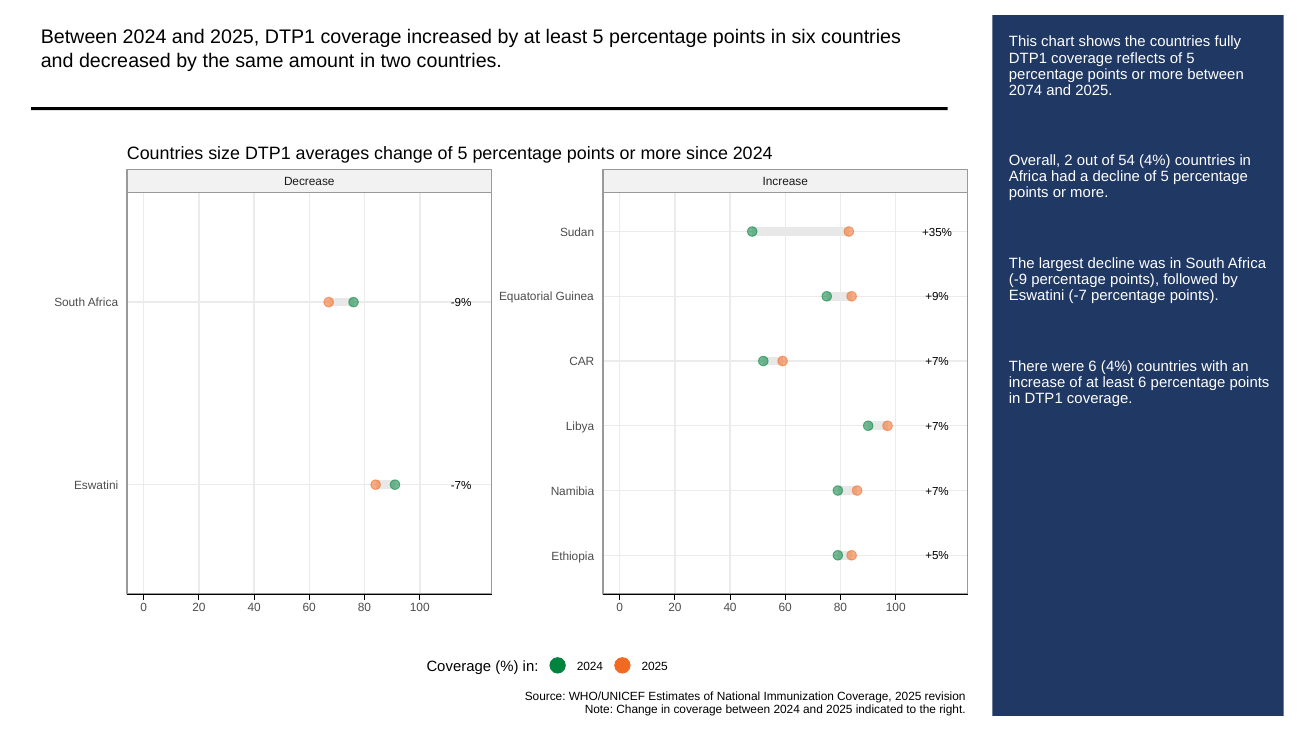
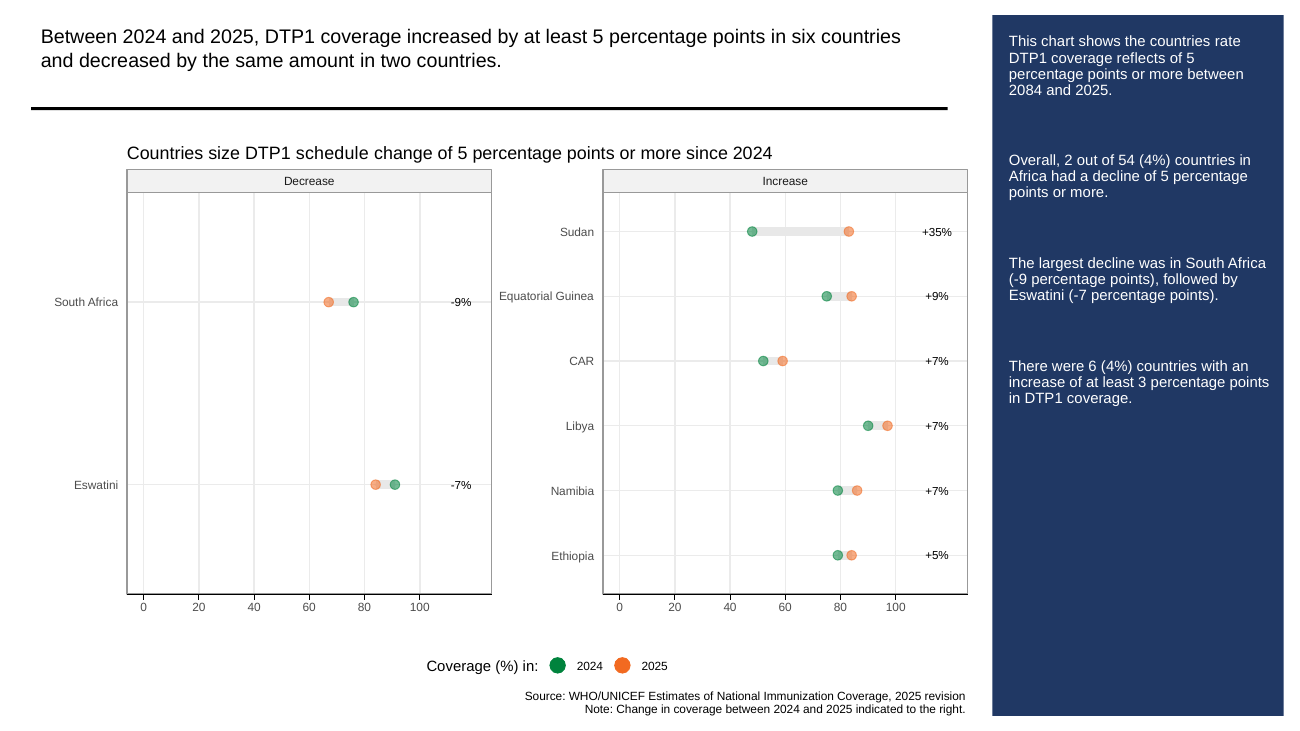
fully: fully -> rate (1228, 42)
2074: 2074 -> 2084 (1026, 90)
averages: averages -> schedule (332, 154)
least 6: 6 -> 3 (1142, 382)
